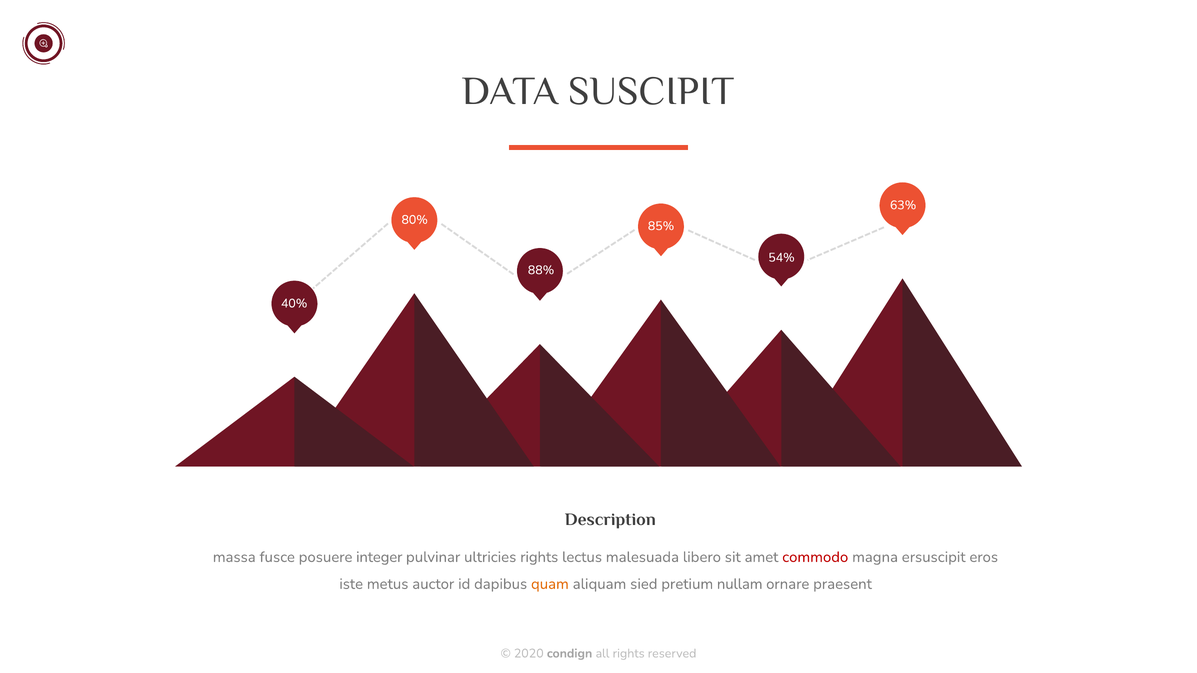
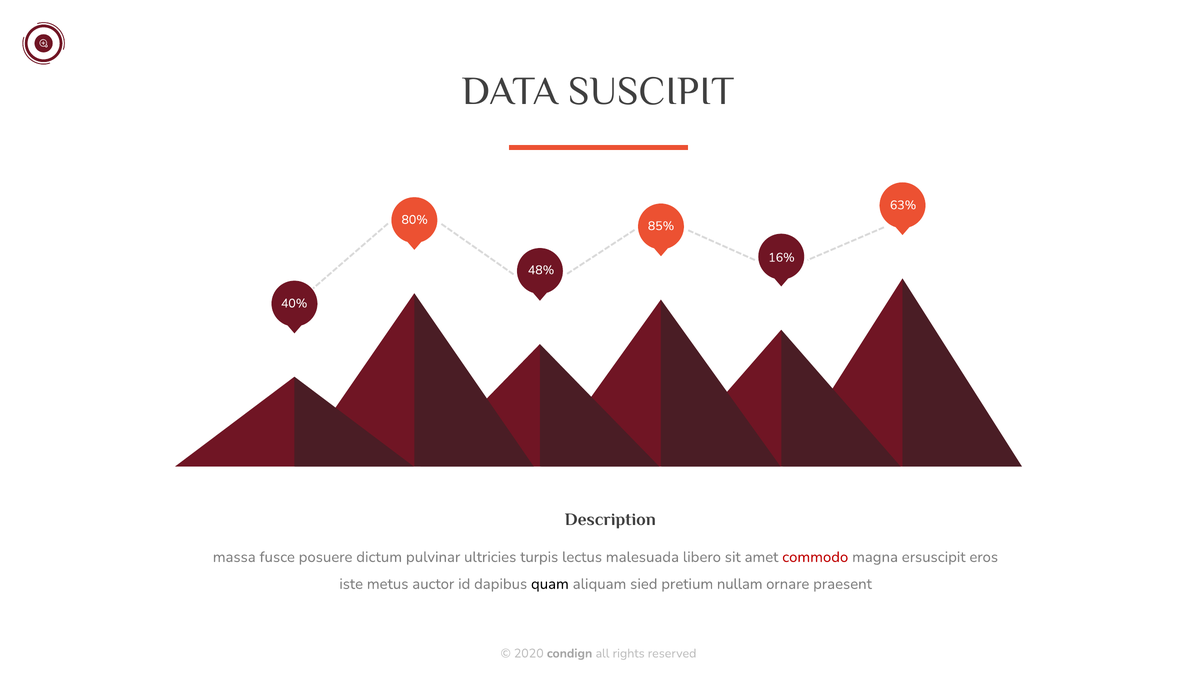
54%: 54% -> 16% (781, 258)
88%: 88% -> 48% (541, 270)
integer: integer -> dictum (379, 557)
ultricies rights: rights -> turpis (539, 557)
quam colour: orange -> black (550, 584)
